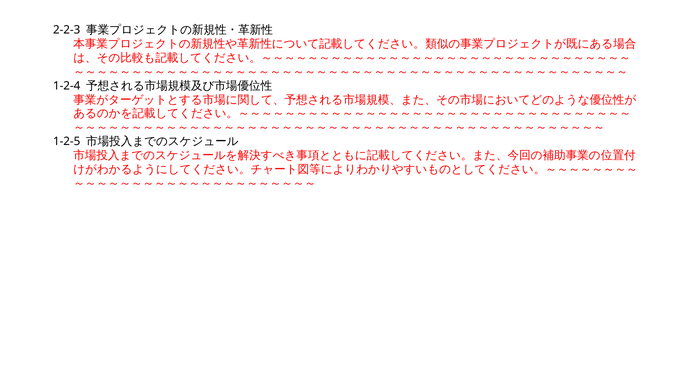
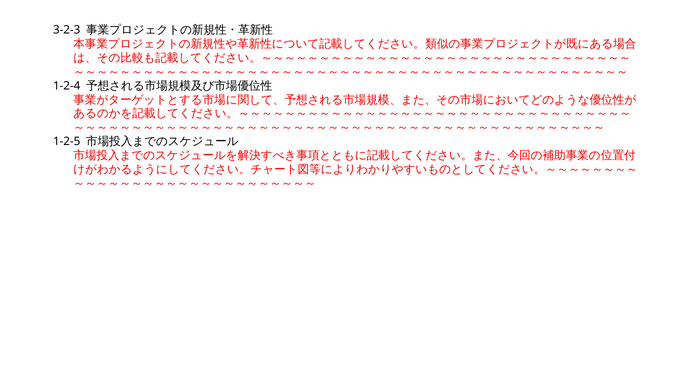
2-2-3: 2-2-3 -> 3-2-3 (67, 30)
